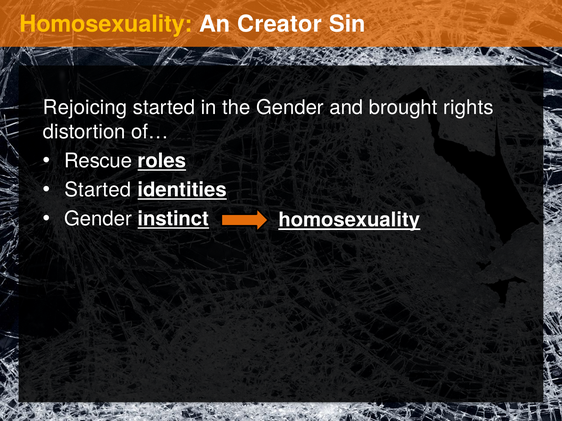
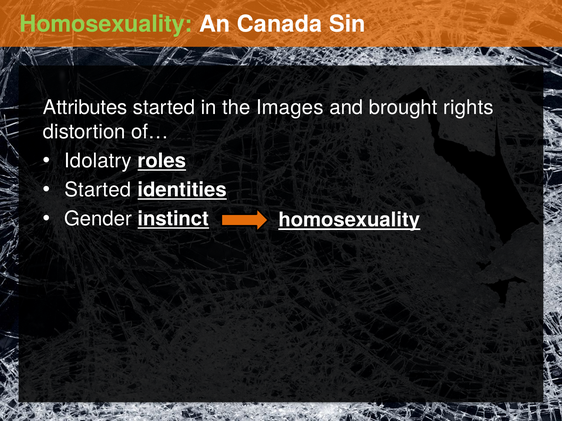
Homosexuality colour: yellow -> light green (106, 24)
Creator: Creator -> Canada (280, 24)
Rejoicing: Rejoicing -> Attributes (85, 108)
the Gender: Gender -> Images (290, 108)
Rescue: Rescue -> Idolatry (98, 161)
